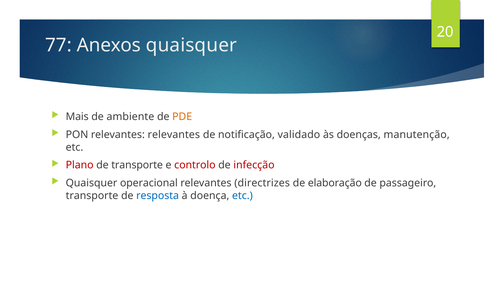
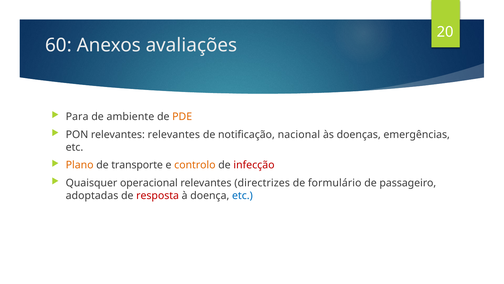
77: 77 -> 60 (58, 45)
Anexos quaisquer: quaisquer -> avaliações (192, 45)
Mais: Mais -> Para (77, 117)
validado: validado -> nacional (299, 134)
manutenção: manutenção -> emergências (417, 134)
Plano colour: red -> orange (80, 165)
controlo colour: red -> orange (195, 165)
elaboração: elaboração -> formulário (335, 183)
transporte: transporte -> adoptadas (92, 195)
resposta colour: blue -> red (158, 195)
